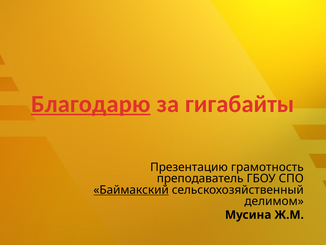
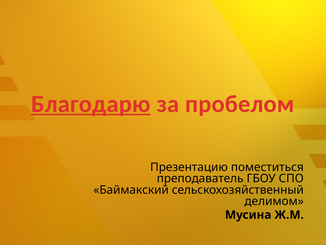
гигабайты: гигабайты -> пробелом (240, 104)
грамотность: грамотность -> поместиться (267, 167)
Баймакский underline: present -> none (131, 190)
